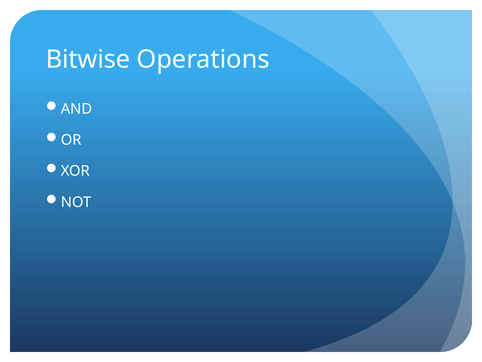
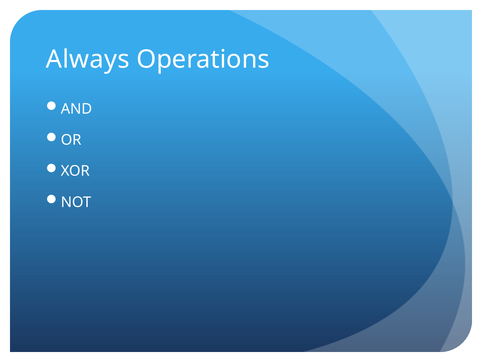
Bitwise: Bitwise -> Always (88, 59)
